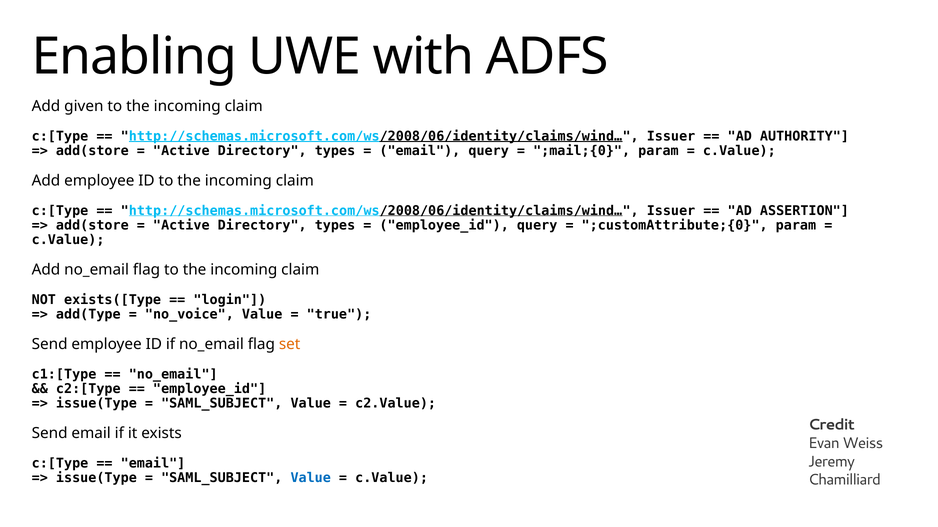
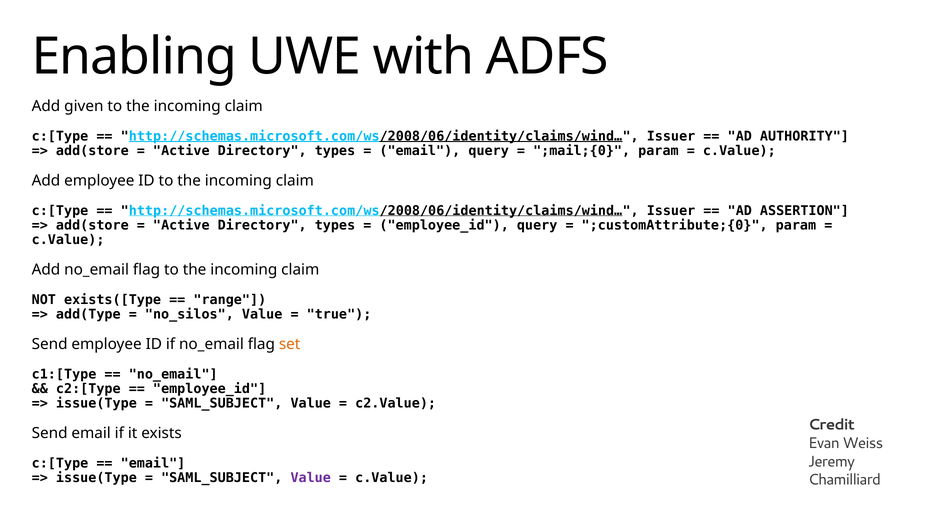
login: login -> range (230, 300)
no_voice: no_voice -> no_silos (189, 315)
Value colour: blue -> purple (311, 478)
